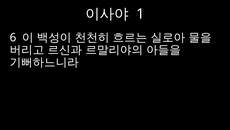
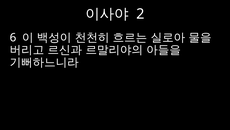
1: 1 -> 2 (140, 14)
